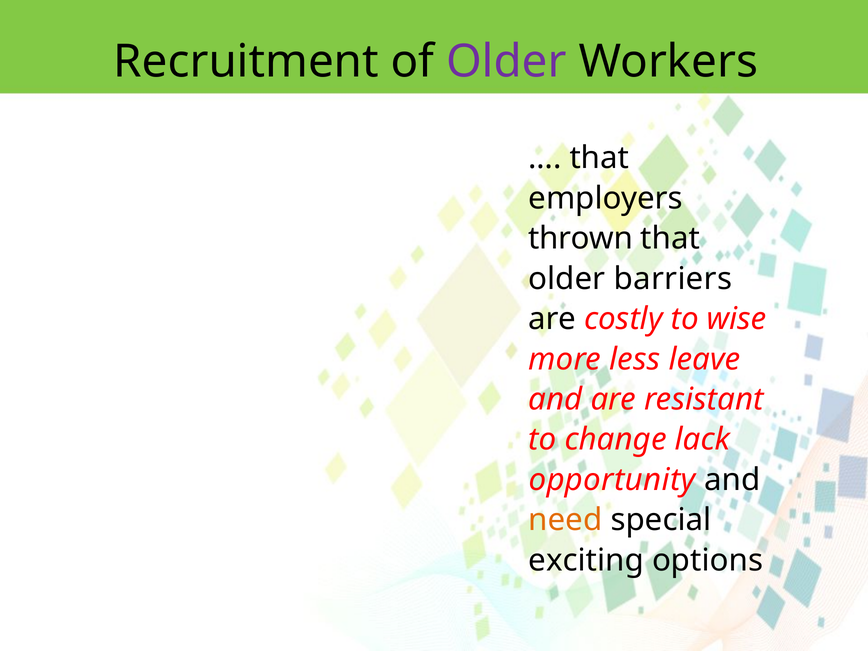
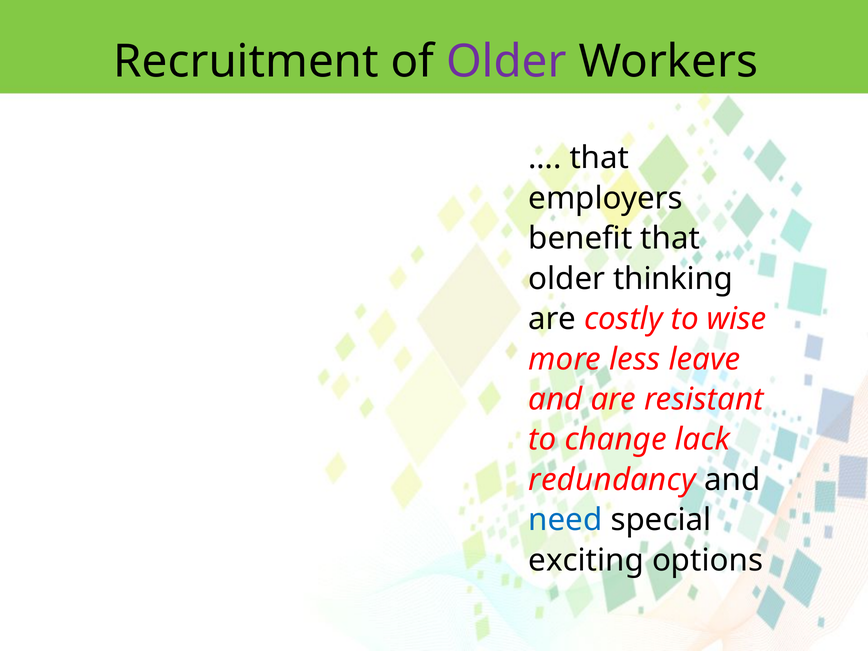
thrown: thrown -> benefit (580, 239)
barriers: barriers -> thinking (673, 279)
opportunity: opportunity -> redundancy (612, 480)
need colour: orange -> blue (565, 520)
